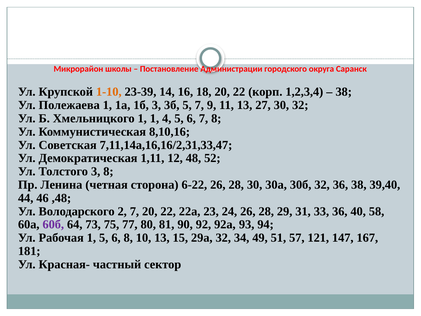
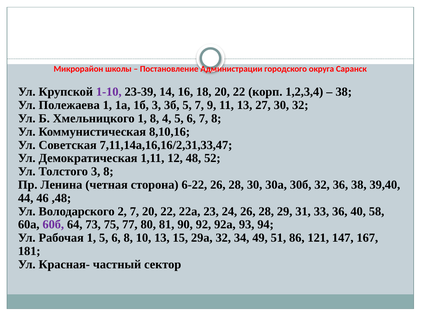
1-10 colour: orange -> purple (109, 92)
1 1: 1 -> 8 (154, 118)
57: 57 -> 86 (297, 238)
